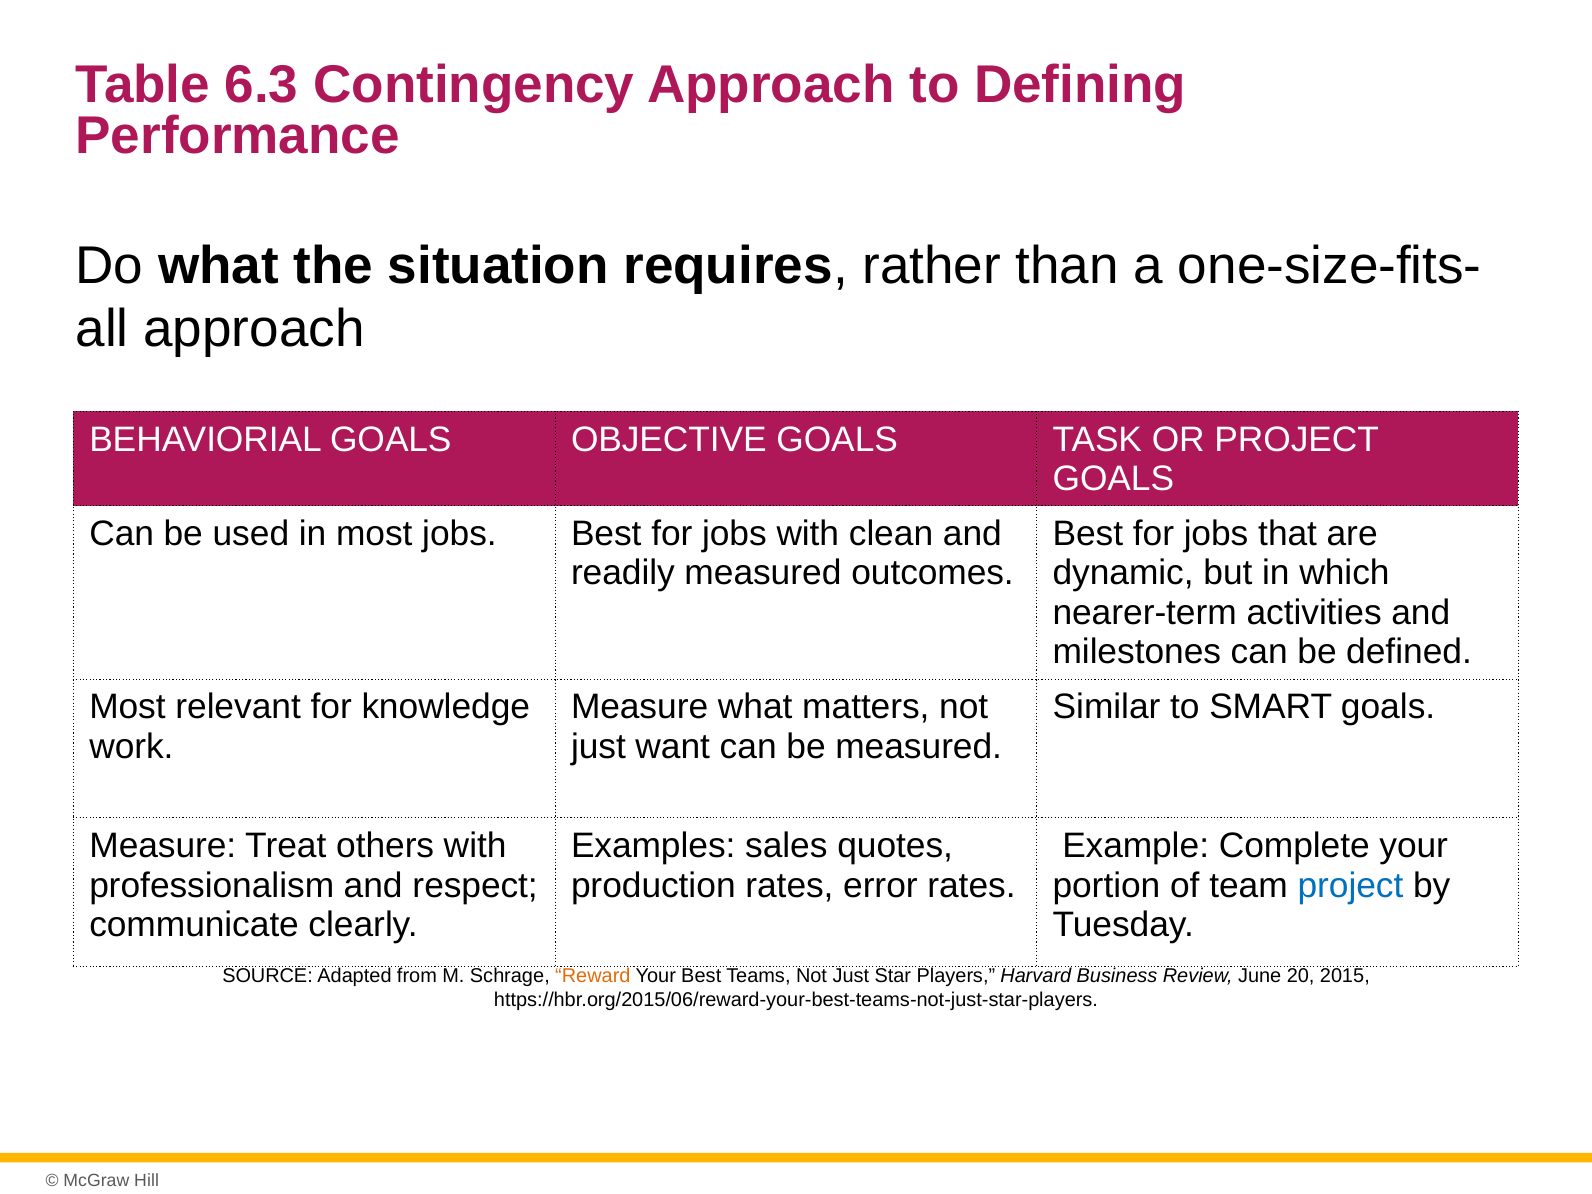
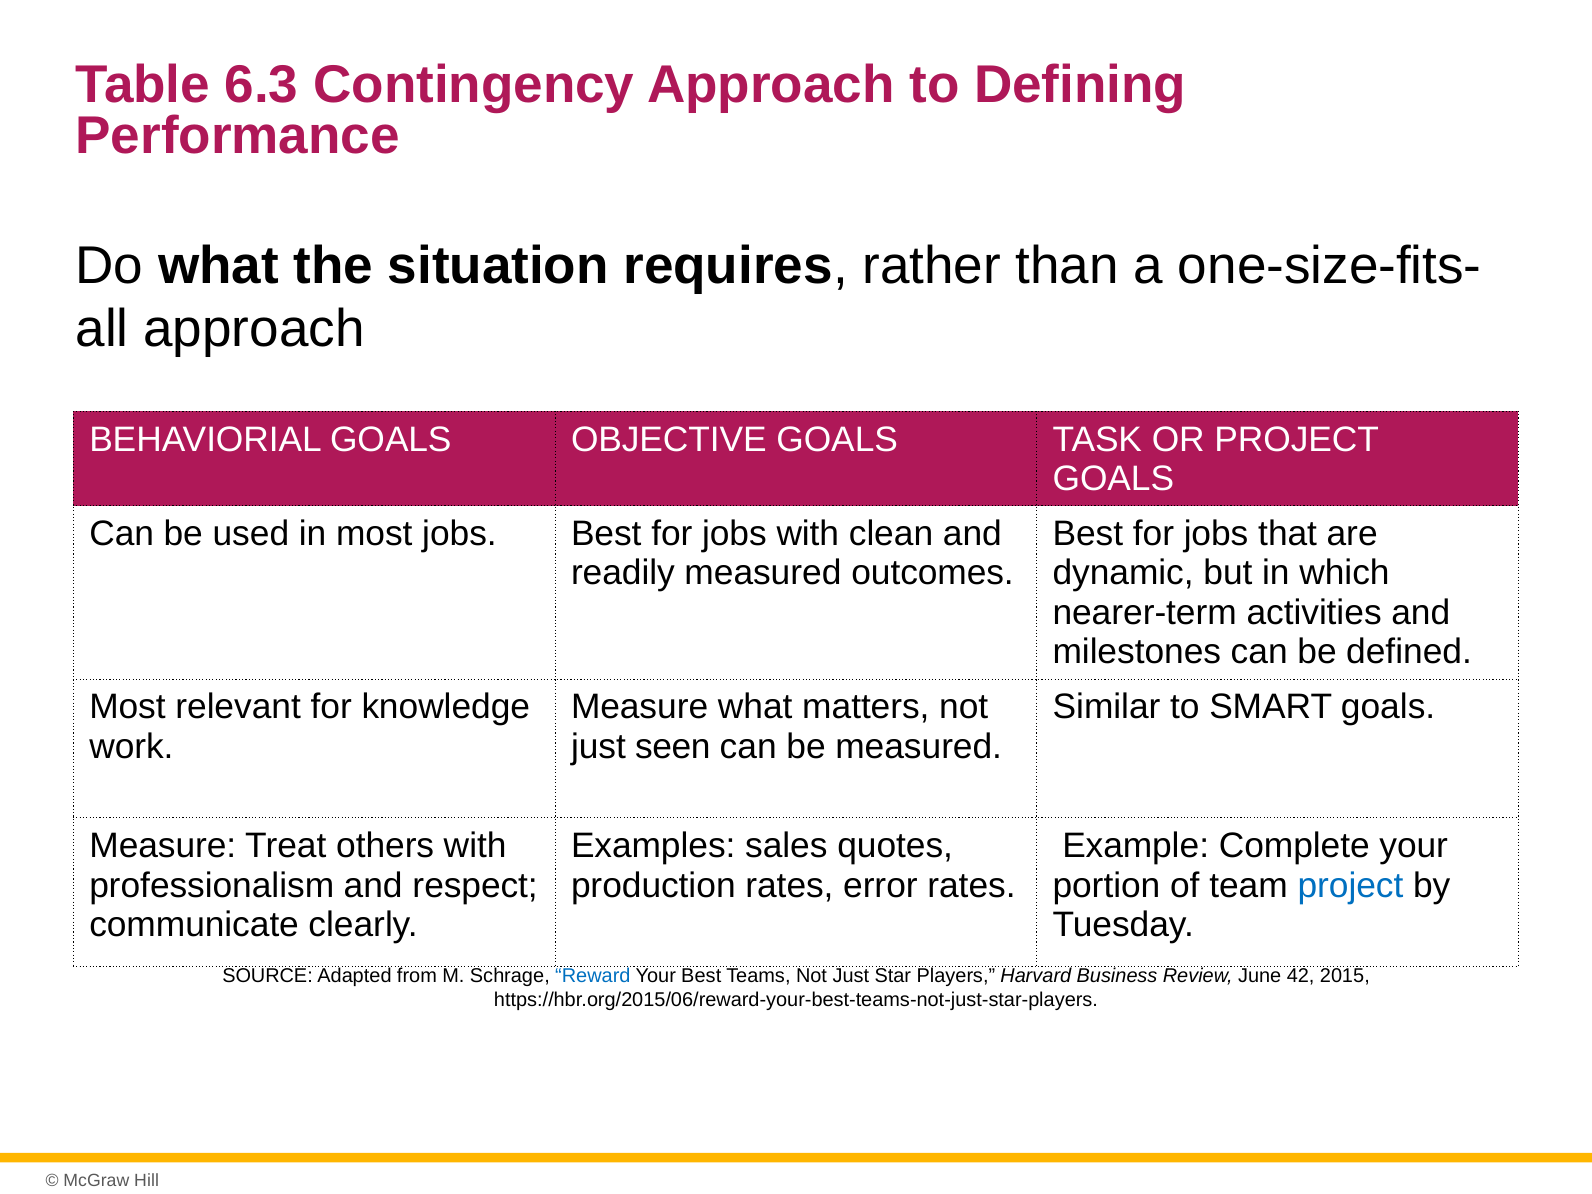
want: want -> seen (673, 746)
Reward colour: orange -> blue (593, 976)
20: 20 -> 42 (1301, 976)
